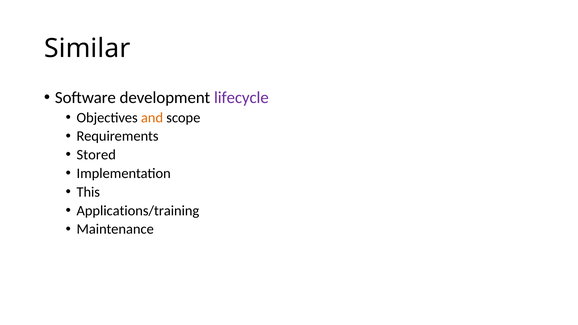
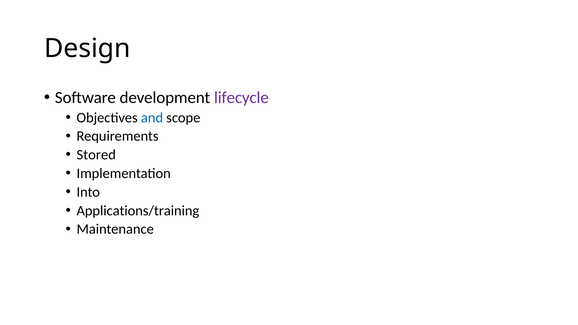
Similar: Similar -> Design (87, 49)
and colour: orange -> blue (152, 118)
This: This -> Into (88, 192)
